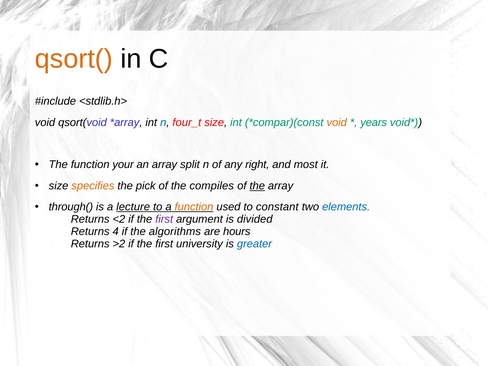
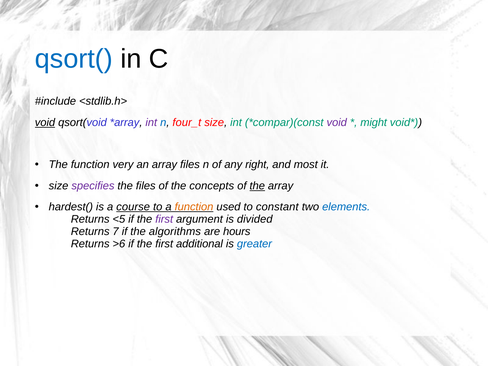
qsort( colour: orange -> blue (74, 59)
void underline: none -> present (45, 122)
int colour: black -> purple (151, 122)
void colour: orange -> purple (337, 122)
years: years -> might (374, 122)
your: your -> very (123, 165)
array split: split -> files (190, 165)
specifies colour: orange -> purple (93, 186)
the pick: pick -> files (146, 186)
compiles: compiles -> concepts (212, 186)
through(: through( -> hardest( (71, 207)
lecture: lecture -> course (133, 207)
<2: <2 -> <5 (119, 219)
4: 4 -> 7 (116, 232)
>2: >2 -> >6 (119, 244)
university: university -> additional (200, 244)
